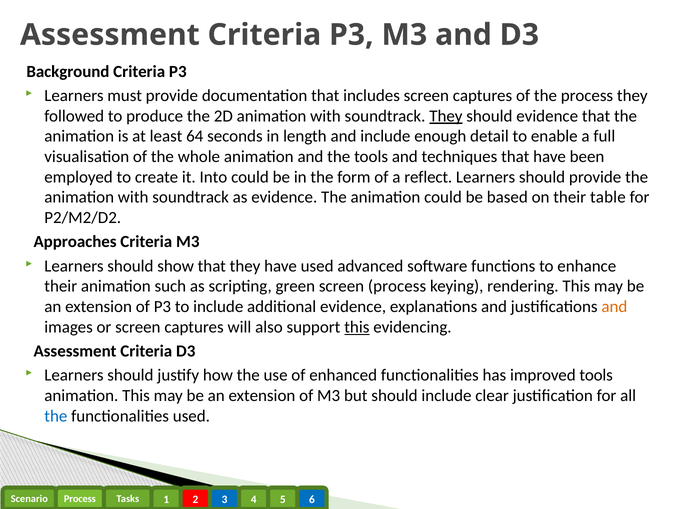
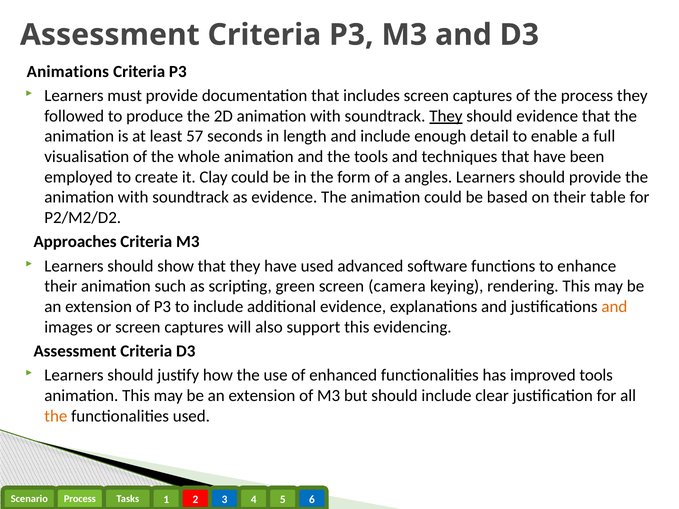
Background: Background -> Animations (68, 71)
64: 64 -> 57 (195, 136)
Into: Into -> Clay (214, 177)
reflect: reflect -> angles (428, 177)
screen process: process -> camera (397, 287)
this underline: present -> none (357, 327)
the colour: blue -> orange (56, 416)
